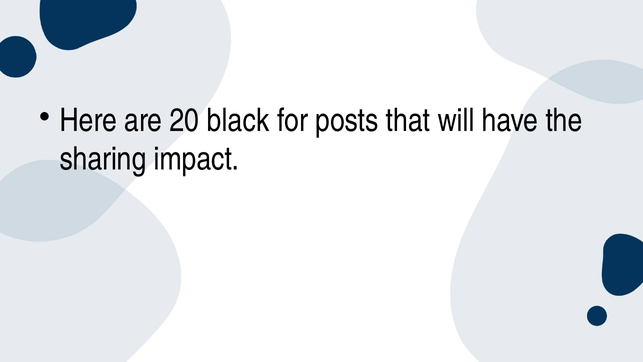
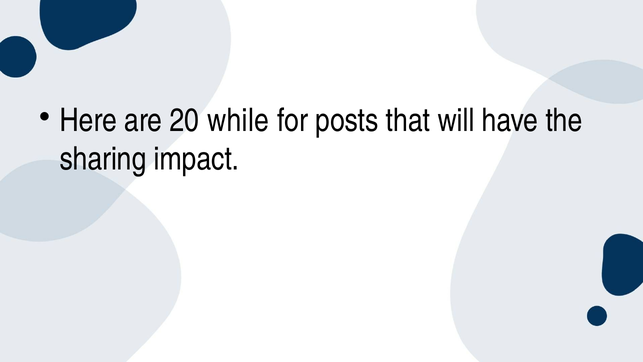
black: black -> while (238, 120)
